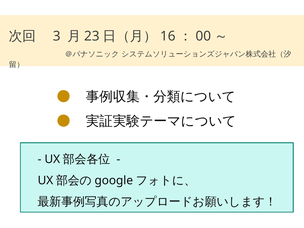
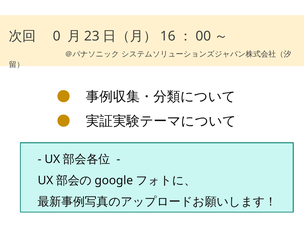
3: 3 -> 0 (57, 36)
